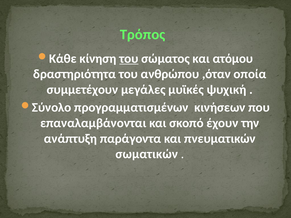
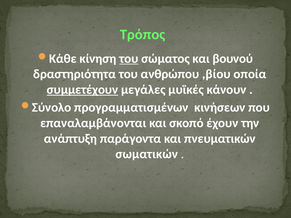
ατόμου: ατόμου -> βουνού (233, 59)
,όταν: ,όταν -> ,βίου (216, 74)
συμμετέχουν underline: none -> present (82, 90)
ψυχική: ψυχική -> κάνουν (227, 90)
